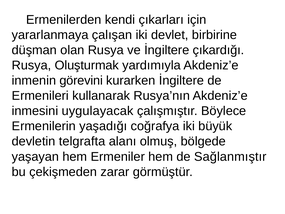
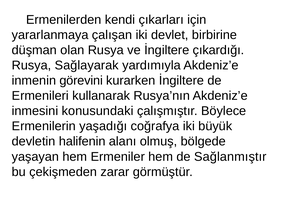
Oluşturmak: Oluşturmak -> Sağlayarak (87, 65)
uygulayacak: uygulayacak -> konusundaki (98, 111)
telgrafta: telgrafta -> halifenin (82, 141)
